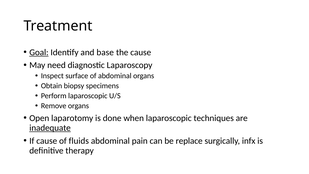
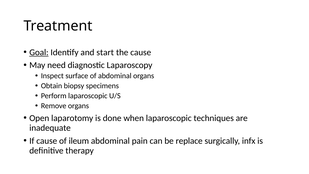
base: base -> start (105, 52)
inadequate underline: present -> none (50, 128)
fluids: fluids -> ileum (79, 141)
